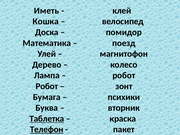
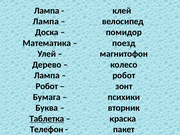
Иметь: Иметь -> Лампа (47, 11)
Кошка: Кошка -> Лампа (46, 21)
Телефон underline: present -> none (47, 129)
